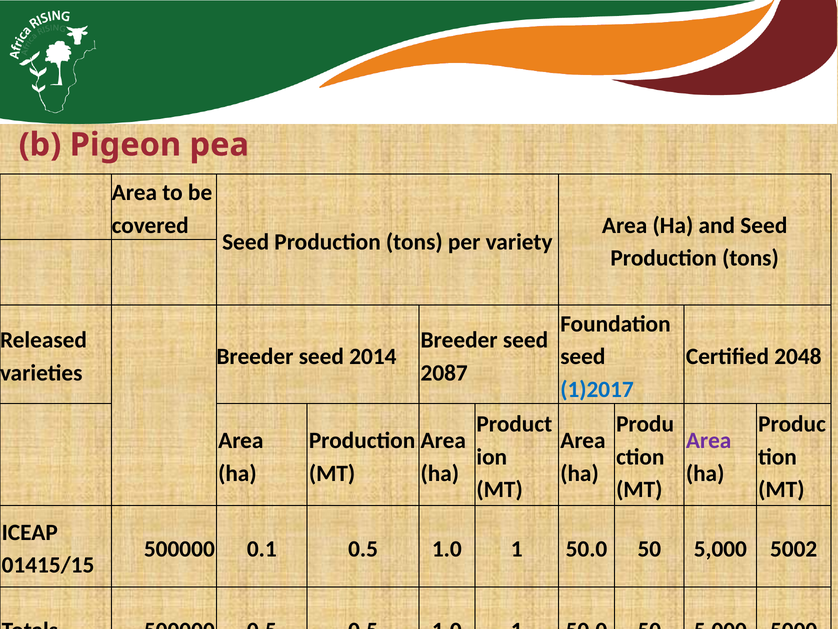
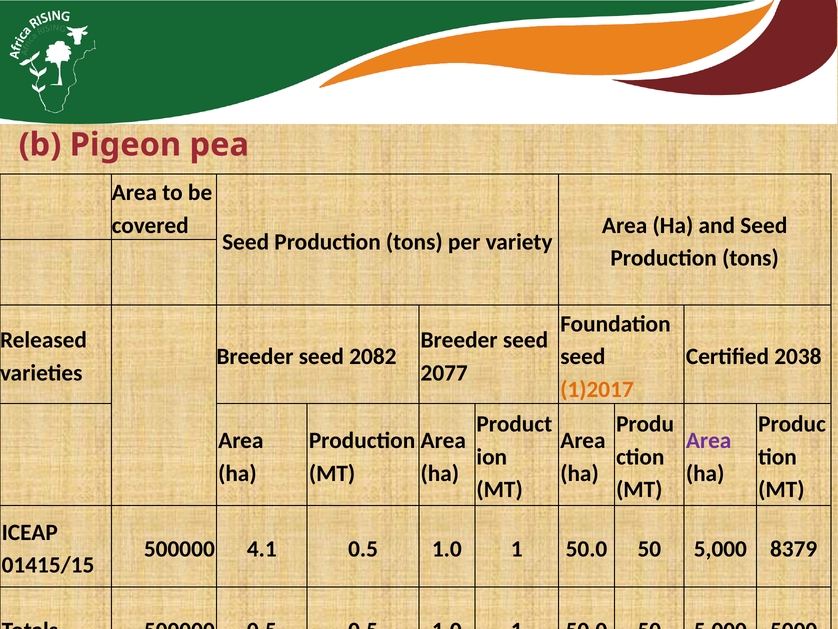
2014: 2014 -> 2082 (373, 356)
2048: 2048 -> 2038 (798, 356)
2087: 2087 -> 2077 (444, 373)
1)2017 colour: blue -> orange (597, 389)
0.1: 0.1 -> 4.1 (262, 548)
5002: 5002 -> 8379 (794, 548)
